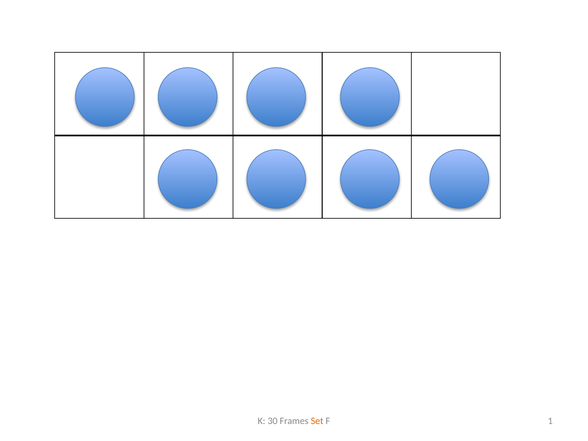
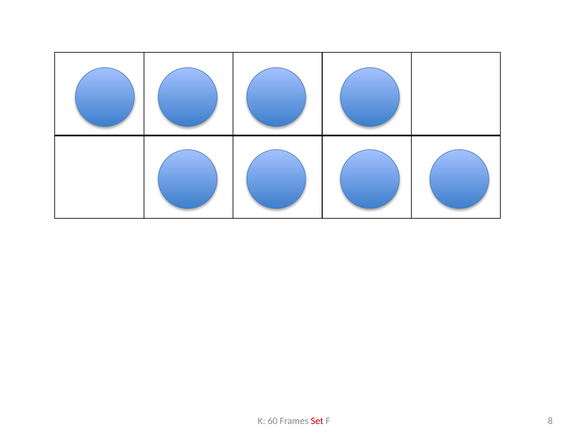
30: 30 -> 60 (273, 421)
Set colour: orange -> red (317, 421)
1: 1 -> 8 (550, 421)
